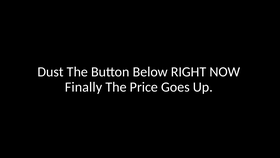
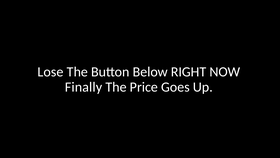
Dust: Dust -> Lose (51, 72)
